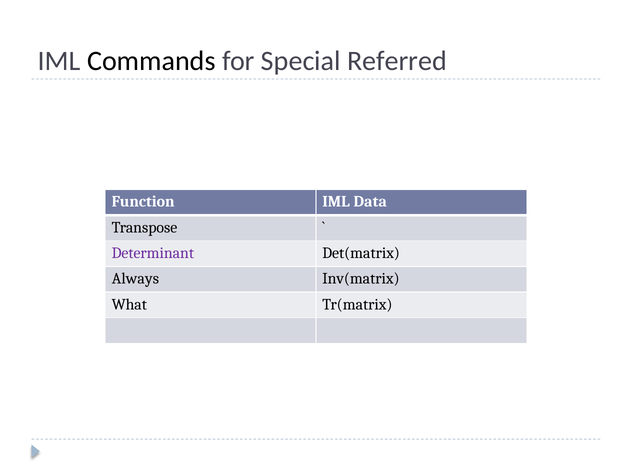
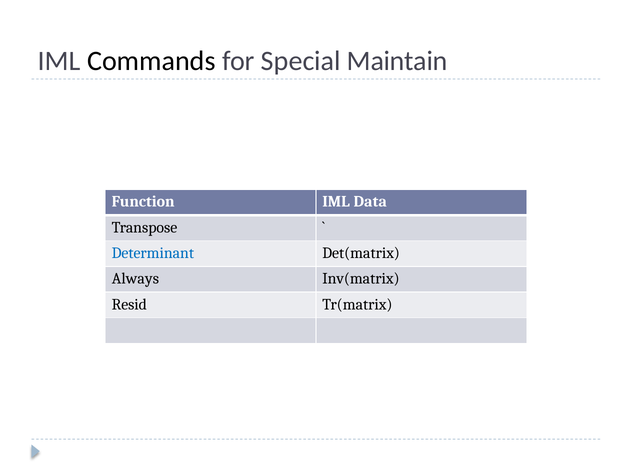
Referred: Referred -> Maintain (397, 61)
Determinant colour: purple -> blue (153, 253)
What: What -> Resid (129, 304)
